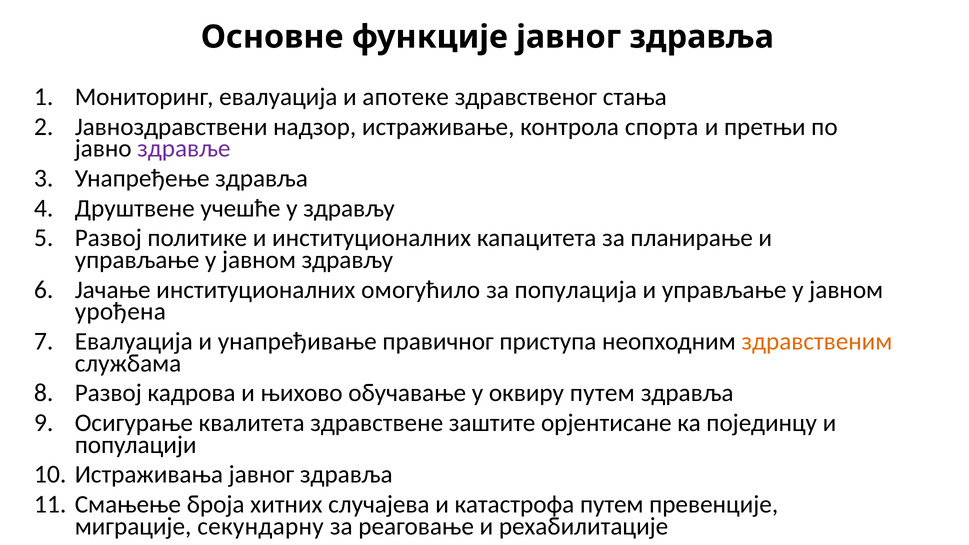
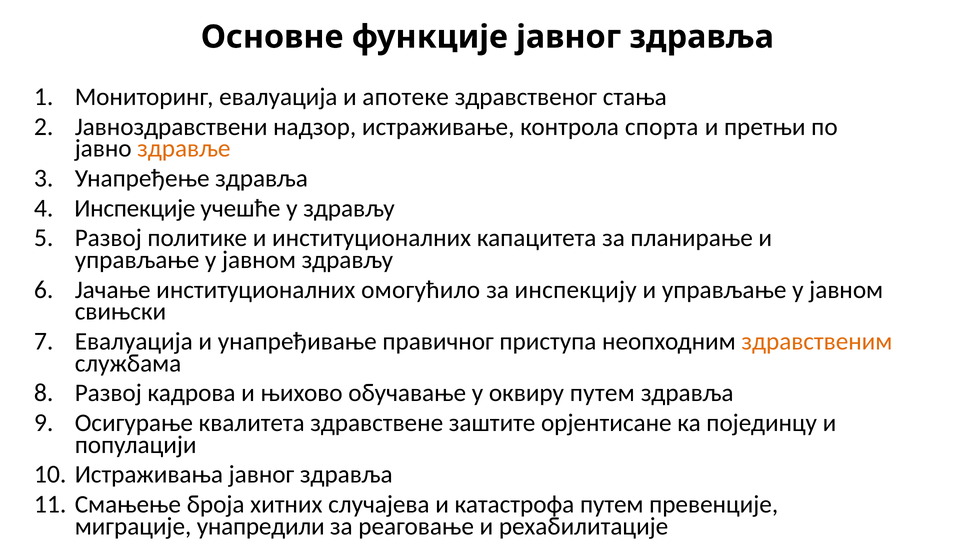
здравље colour: purple -> orange (184, 148)
Друштвене: Друштвене -> Инспекције (135, 208)
популација: популација -> инспекцију (576, 290)
урођена: урођена -> свињски (120, 312)
секундарну: секундарну -> унапредили (261, 526)
